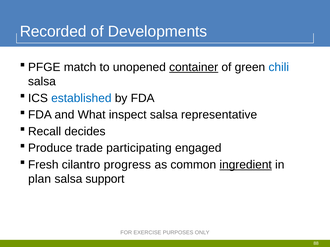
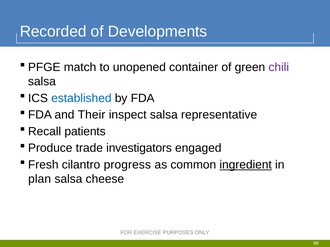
container underline: present -> none (194, 67)
chili colour: blue -> purple (279, 67)
What: What -> Their (92, 115)
decides: decides -> patients (85, 132)
participating: participating -> investigators (139, 148)
support: support -> cheese (105, 179)
